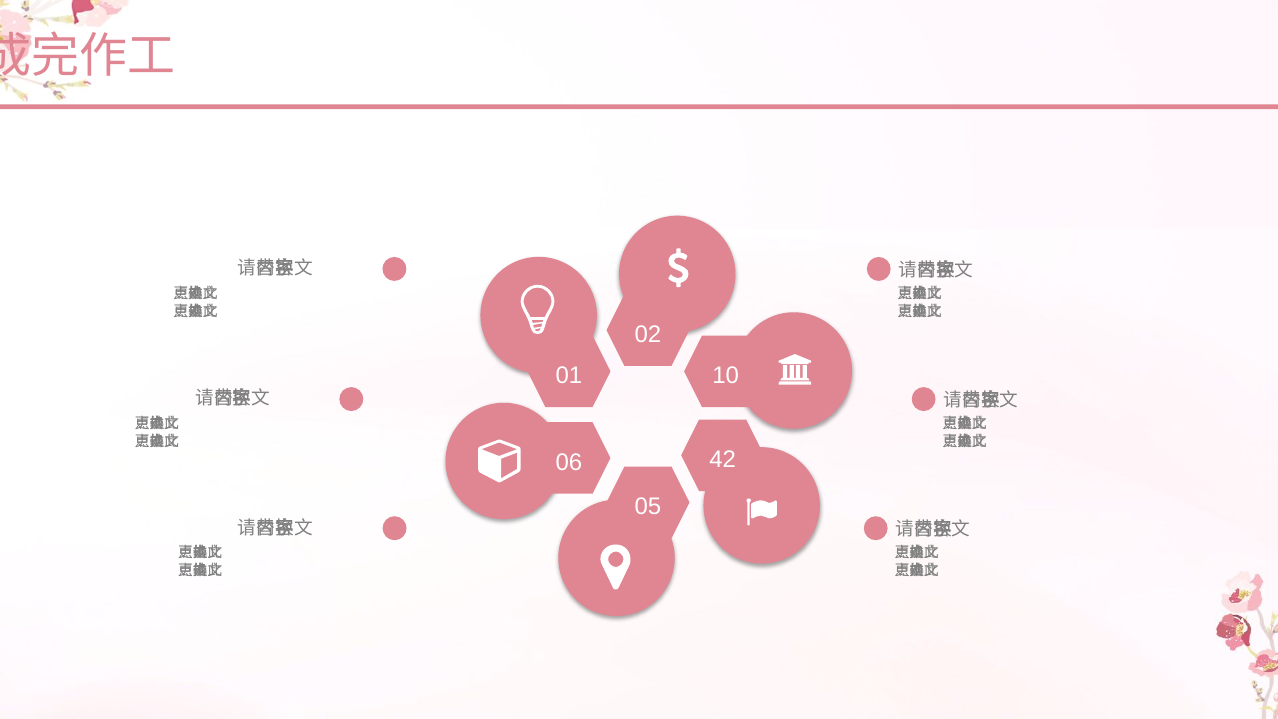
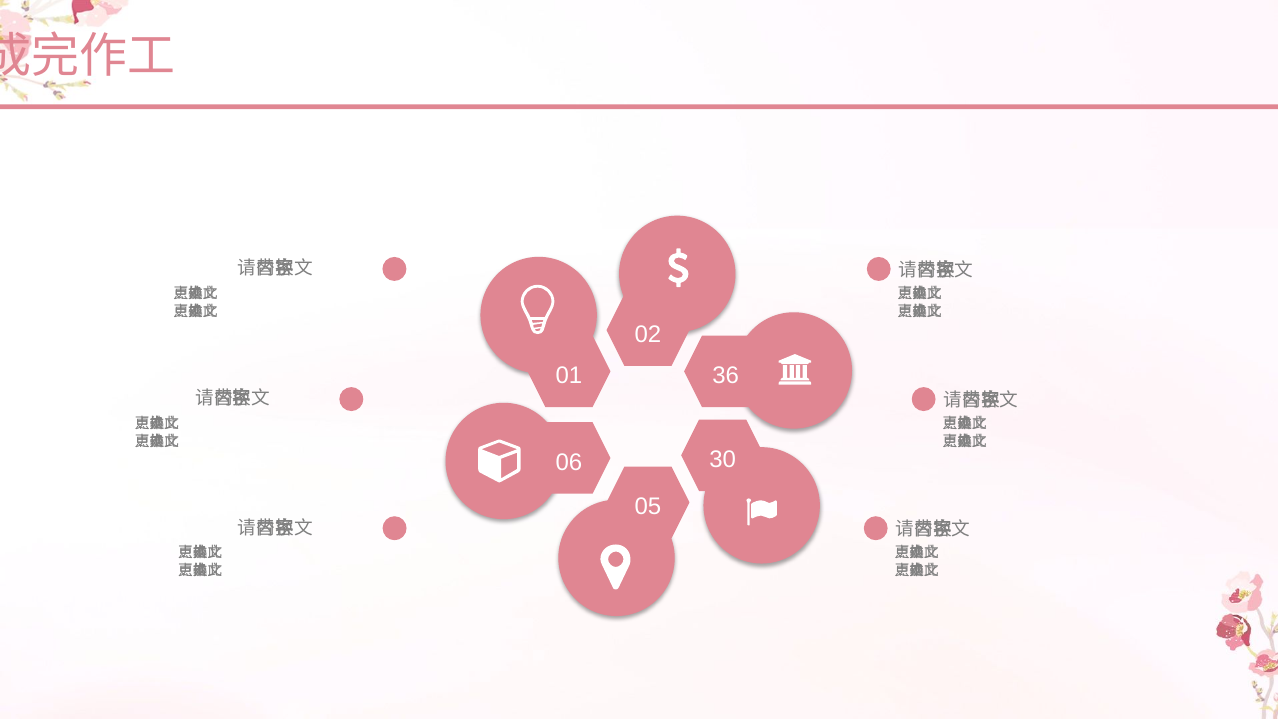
10: 10 -> 36 (726, 376)
42: 42 -> 30 (723, 460)
